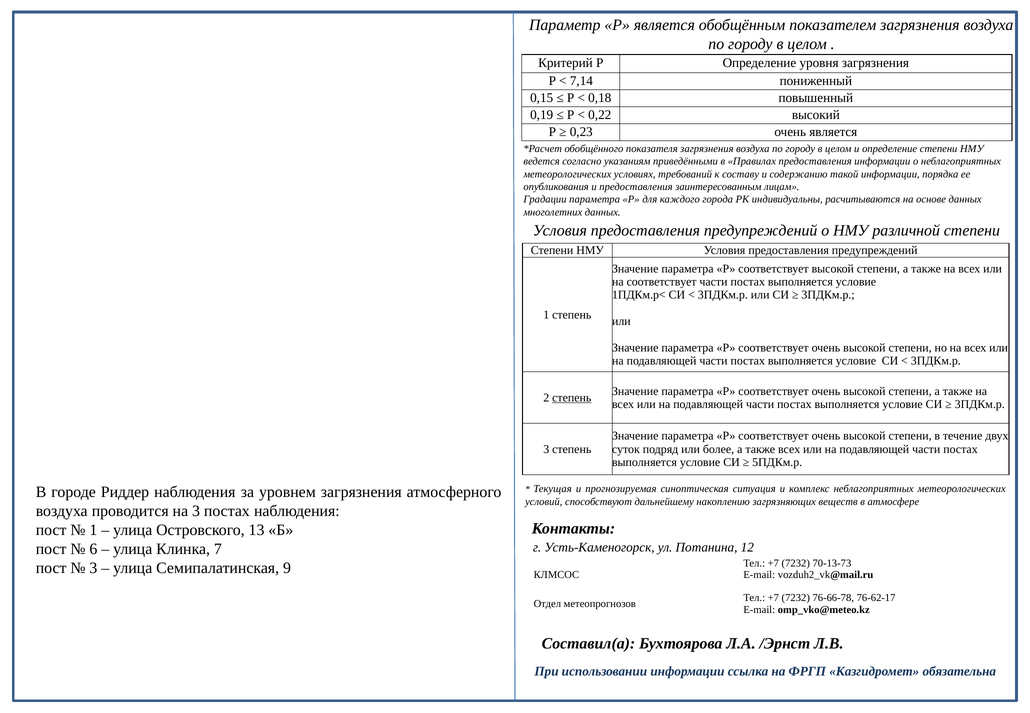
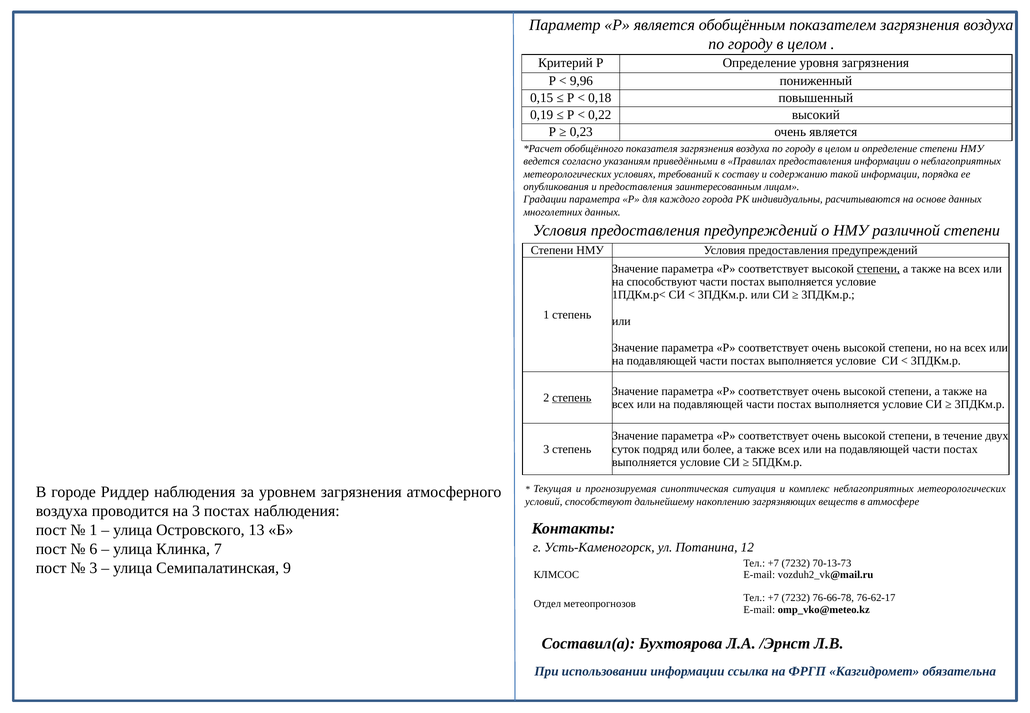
7,14: 7,14 -> 9,96 (581, 81)
степени underline: none -> present (878, 269)
на соответствует: соответствует -> способствуют (662, 282)
